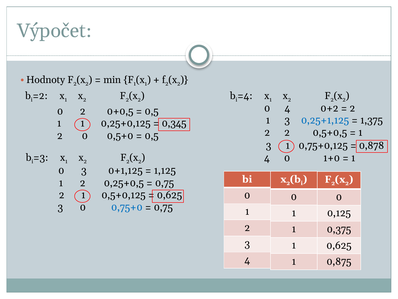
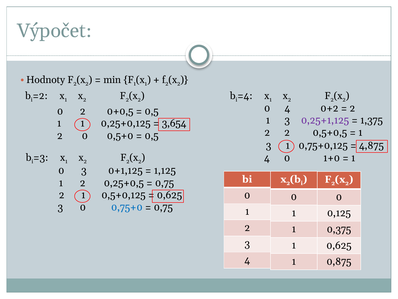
0,25+1,125 colour: blue -> purple (325, 120)
0,345: 0,345 -> 3,654 (174, 123)
0,878: 0,878 -> 4,875 (371, 145)
